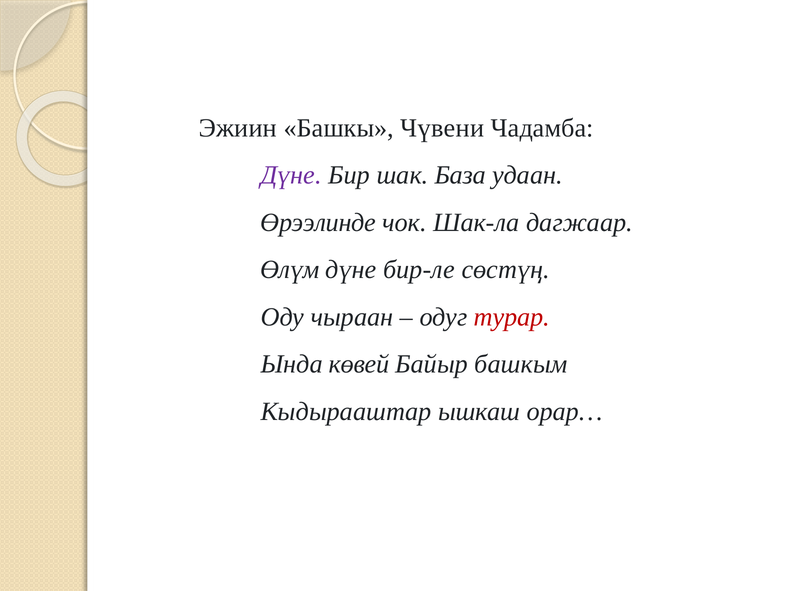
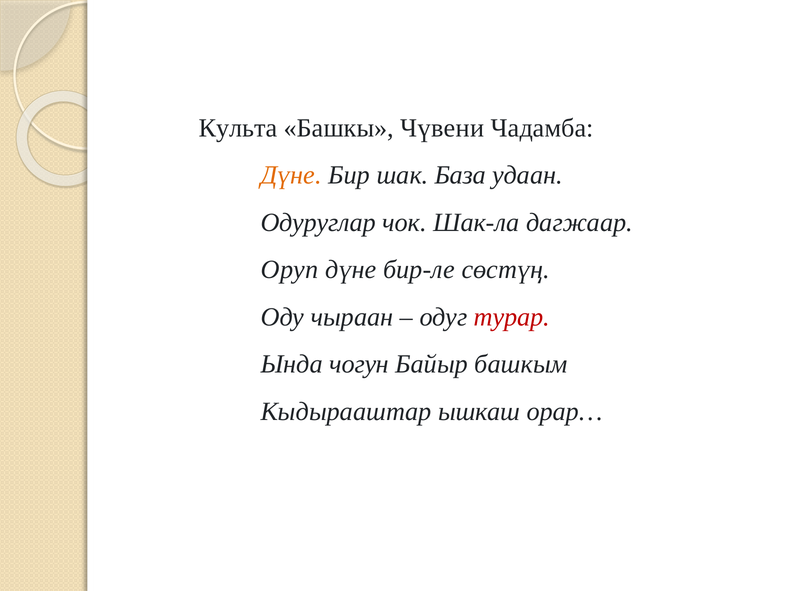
Эжиин: Эжиин -> Культа (238, 128)
Дүне colour: purple -> orange (291, 175)
Өрээлинде: Өрээлинде -> Одуруглар (318, 222)
Өлүм: Өлүм -> Оруп (290, 270)
көвей: көвей -> чогун (359, 364)
